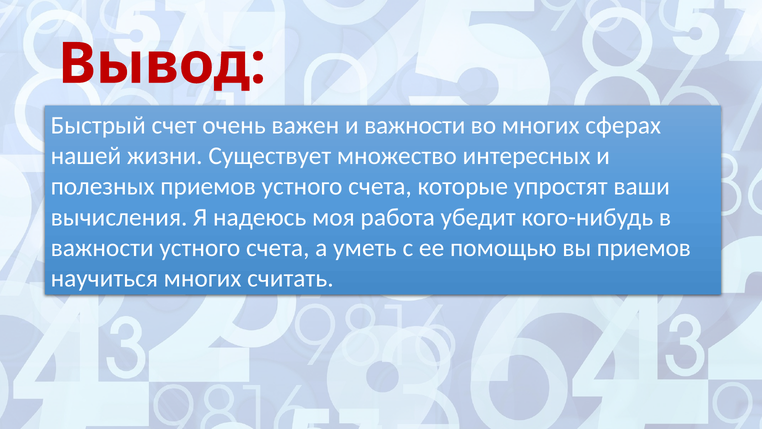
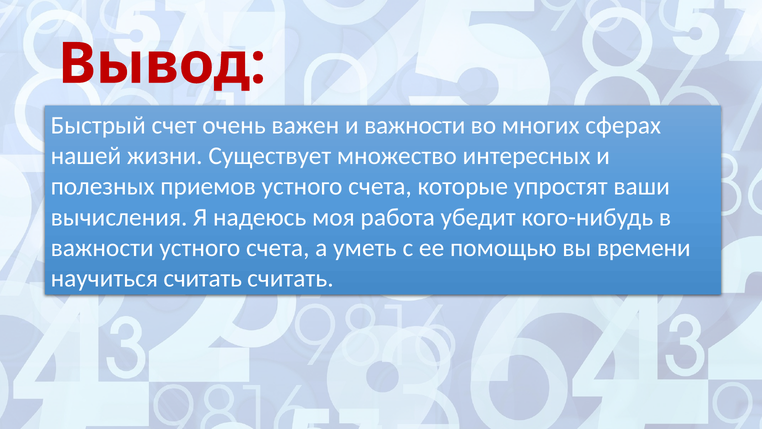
вы приемов: приемов -> времени (644, 247)
научиться многих: многих -> считать (203, 278)
